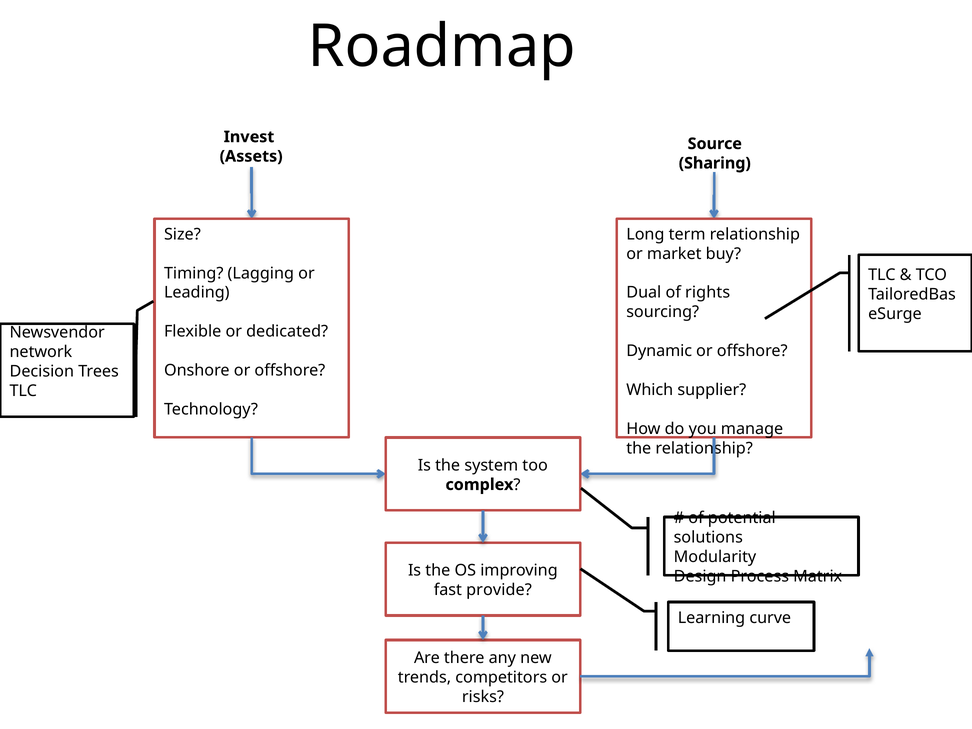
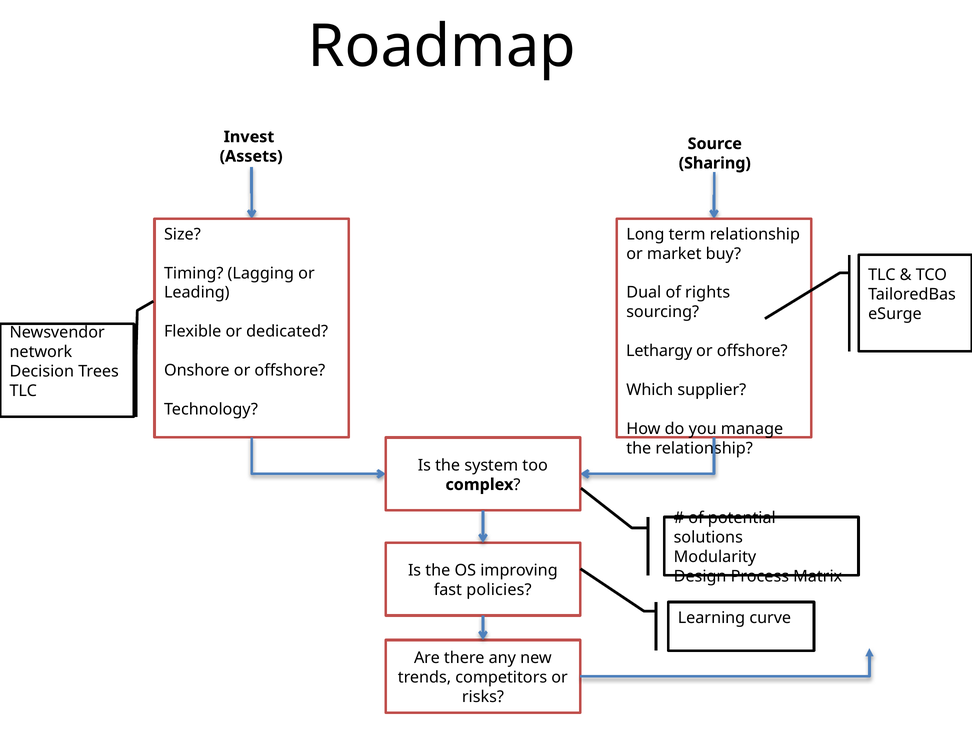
Dynamic: Dynamic -> Lethargy (659, 351)
provide: provide -> policies (499, 590)
